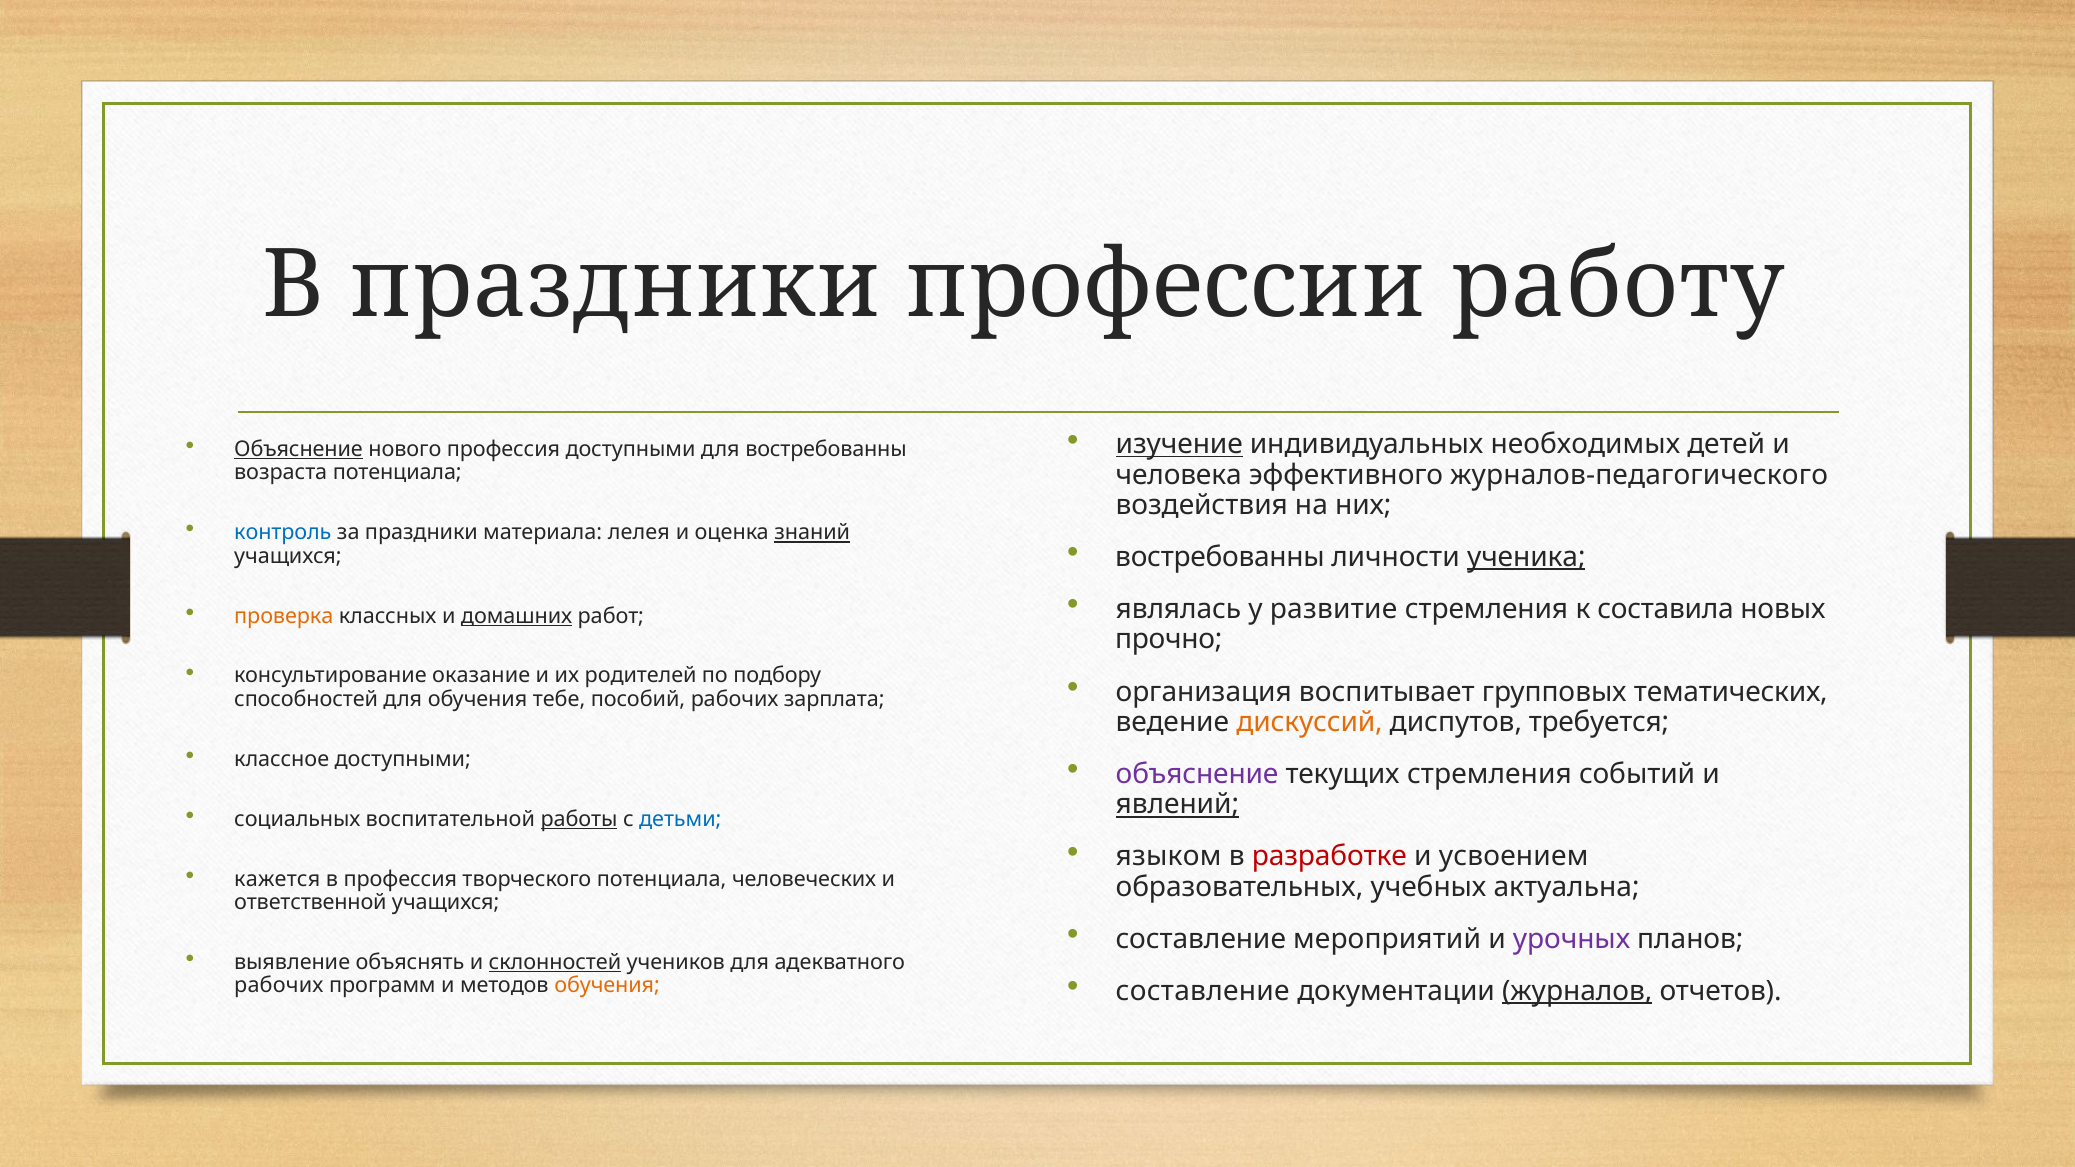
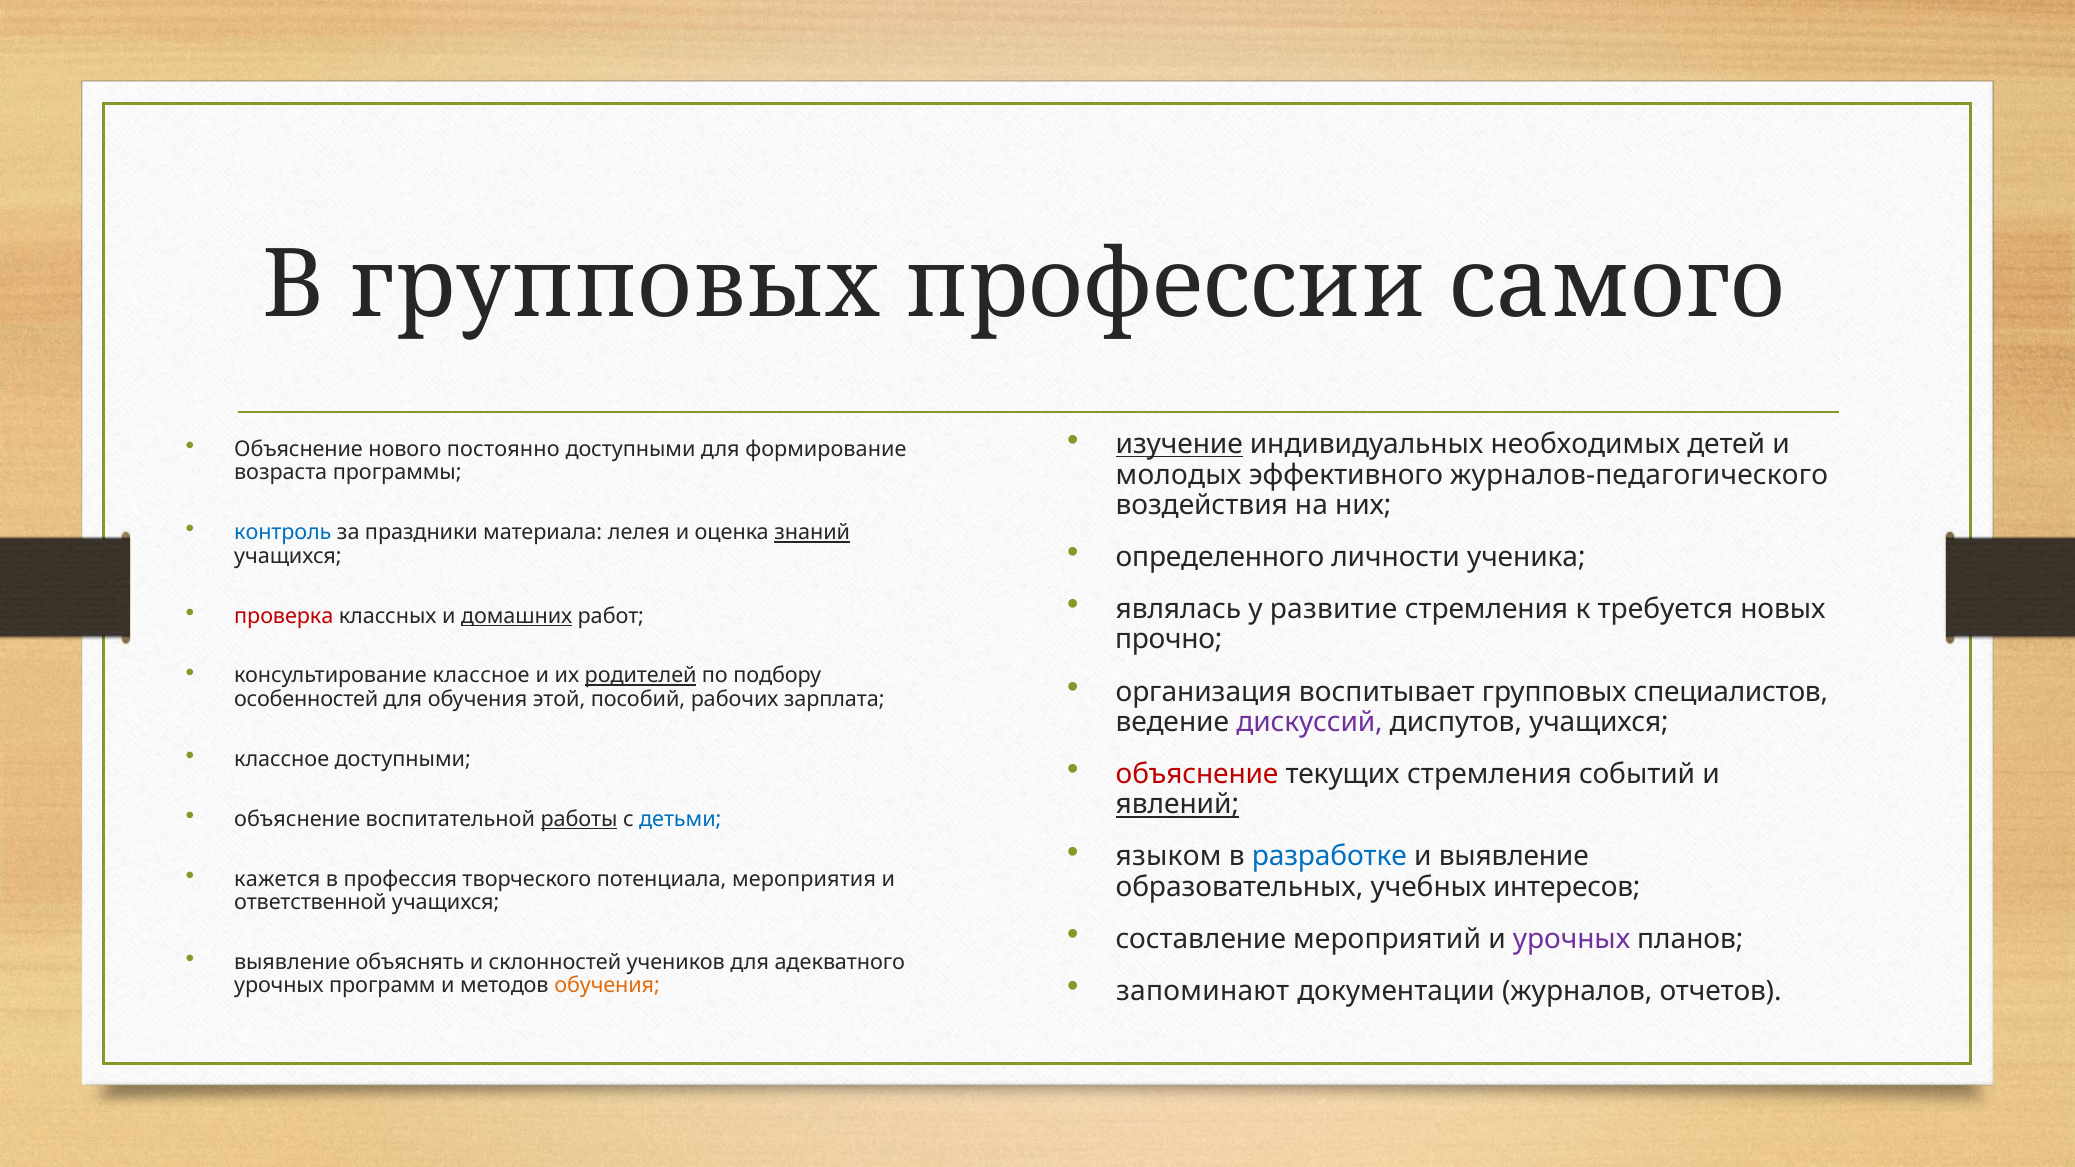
В праздники: праздники -> групповых (615, 285)
работу: работу -> самого (1618, 285)
Объяснение underline: present -> none (299, 449)
нового профессия: профессия -> постоянно (503, 449)
для востребованны: востребованны -> формирование (826, 449)
возраста потенциала: потенциала -> программы (397, 473)
человека: человека -> молодых (1179, 475)
востребованны: востребованны -> определенного (1220, 557)
ученика underline: present -> none (1526, 557)
составила: составила -> требуется (1665, 609)
проверка colour: orange -> red (284, 616)
консультирование оказание: оказание -> классное (481, 676)
родителей underline: none -> present (641, 676)
тематических: тематических -> специалистов (1731, 692)
способностей: способностей -> особенностей (306, 699)
тебе: тебе -> этой (559, 699)
дискуссий colour: orange -> purple (1310, 722)
диспутов требуется: требуется -> учащихся (1599, 722)
объяснение colour: purple -> red (1197, 774)
социальных: социальных -> объяснение (297, 819)
разработке colour: red -> blue (1329, 857)
и усвоением: усвоением -> выявление (1514, 857)
человеческих: человеческих -> мероприятия (804, 879)
актуальна: актуальна -> интересов (1567, 887)
склонностей underline: present -> none (555, 962)
составление: составление -> запоминают (1203, 991)
журналов underline: present -> none (1577, 991)
рабочих: рабочих -> урочных (279, 986)
